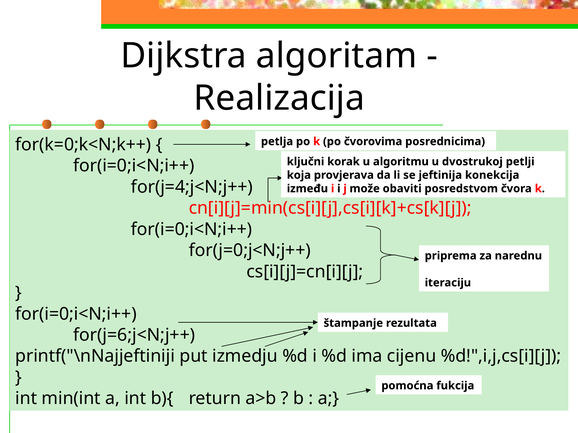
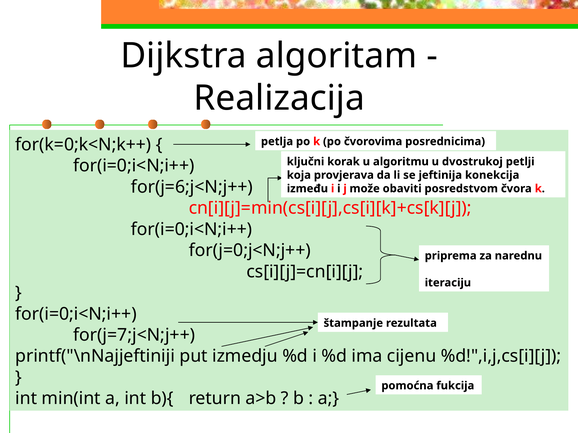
for(j=4;j<N;j++: for(j=4;j<N;j++ -> for(j=6;j<N;j++ (192, 187)
for(j=6;j<N;j++: for(j=6;j<N;j++ -> for(j=7;j<N;j++ (134, 335)
